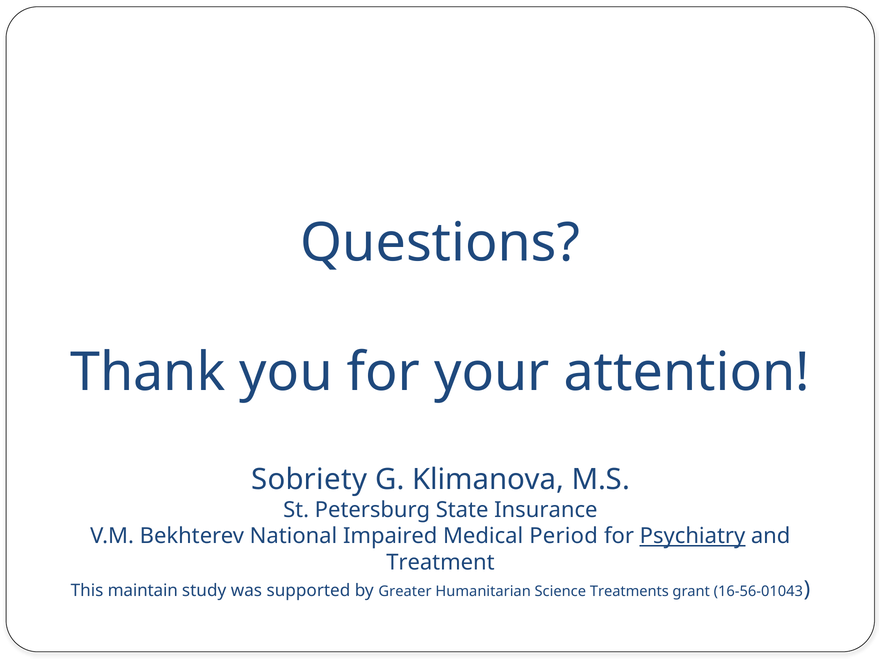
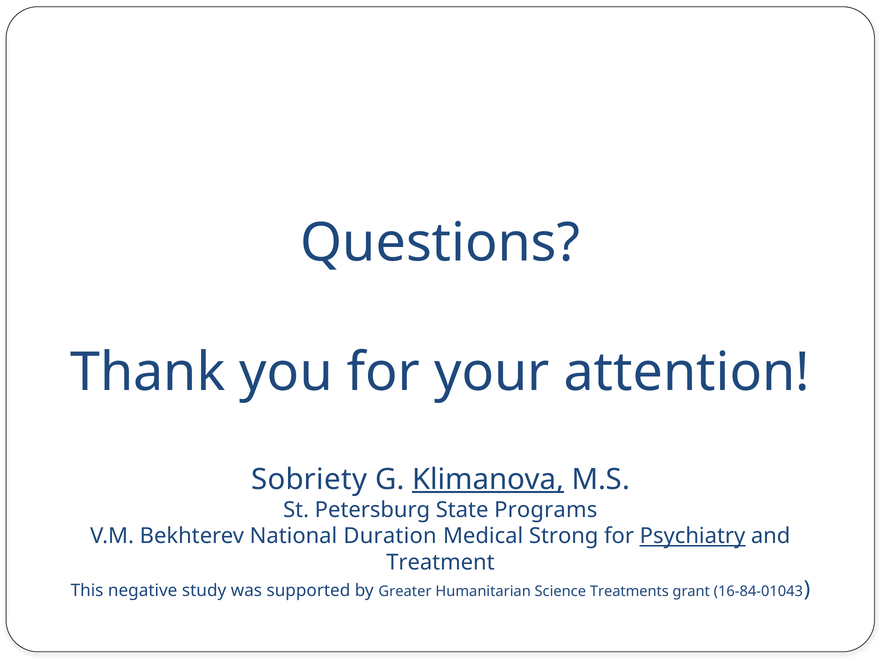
Klimanova underline: none -> present (488, 479)
Insurance: Insurance -> Programs (546, 510)
Impaired: Impaired -> Duration (390, 536)
Period: Period -> Strong (564, 536)
maintain: maintain -> negative (143, 590)
16-56-01043: 16-56-01043 -> 16-84-01043 (758, 591)
